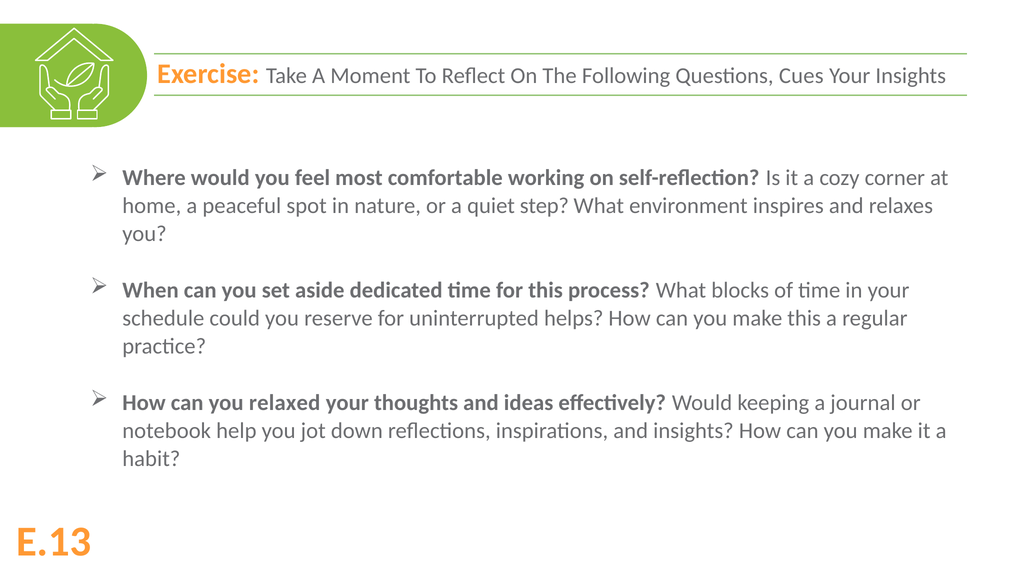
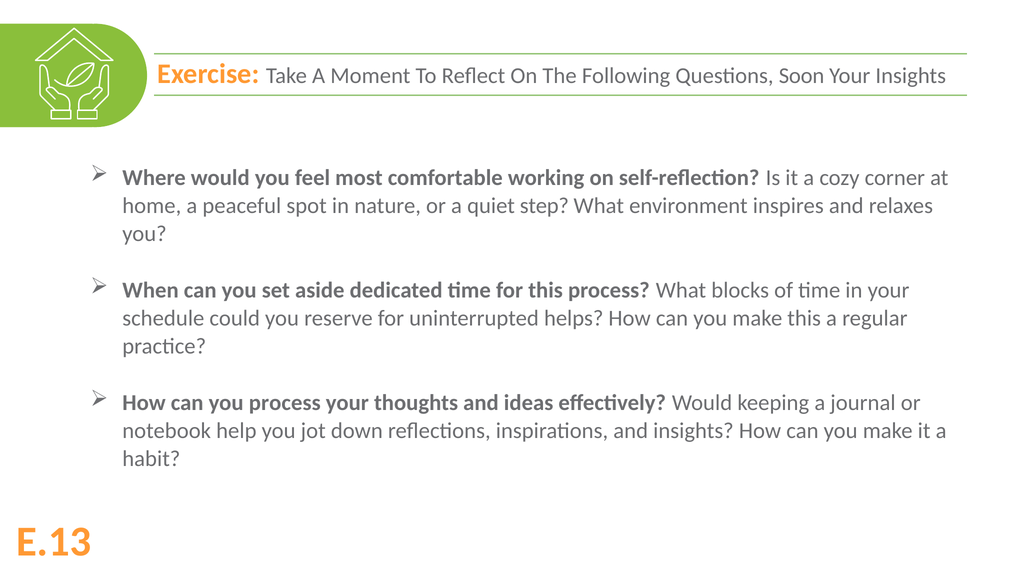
Cues: Cues -> Soon (802, 76)
you relaxed: relaxed -> process (285, 403)
